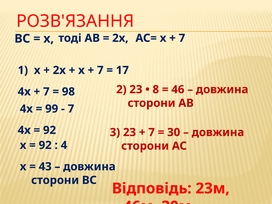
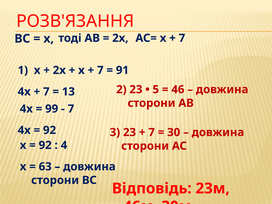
17: 17 -> 91 (122, 70)
8: 8 -> 5 (156, 89)
98: 98 -> 13 (68, 92)
43: 43 -> 63 (45, 167)
